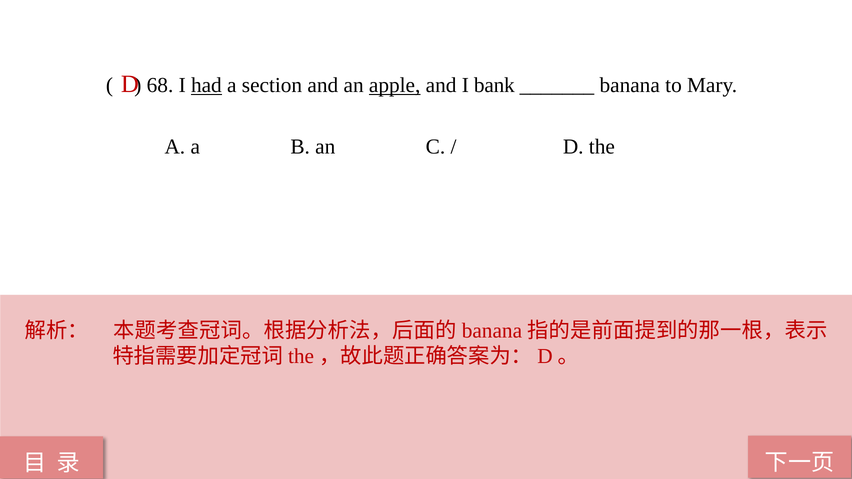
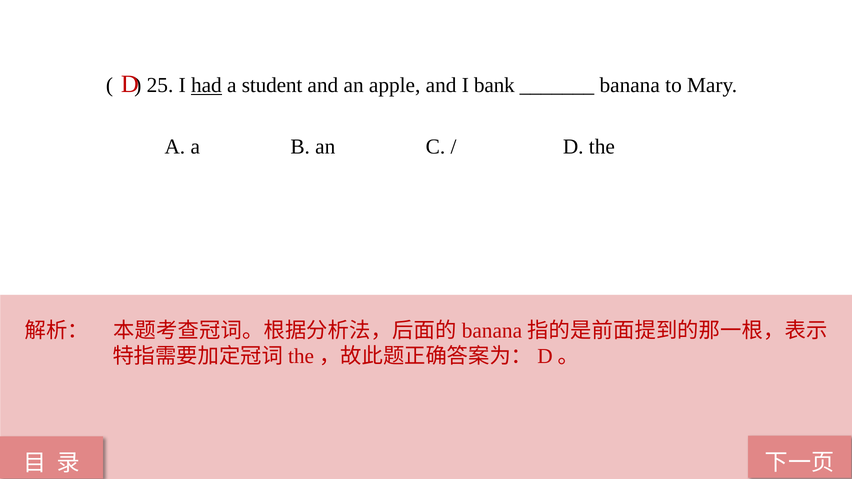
68: 68 -> 25 (160, 85)
section: section -> student (272, 85)
apple underline: present -> none (395, 85)
